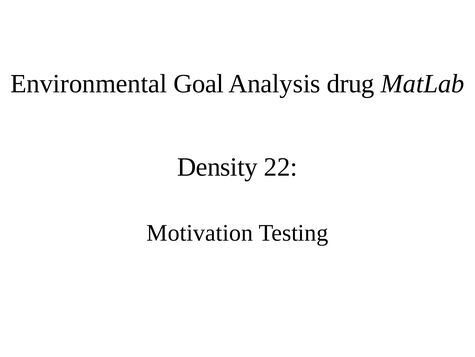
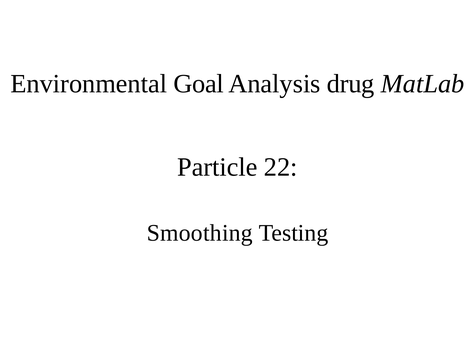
Density: Density -> Particle (217, 167)
Motivation: Motivation -> Smoothing (200, 232)
